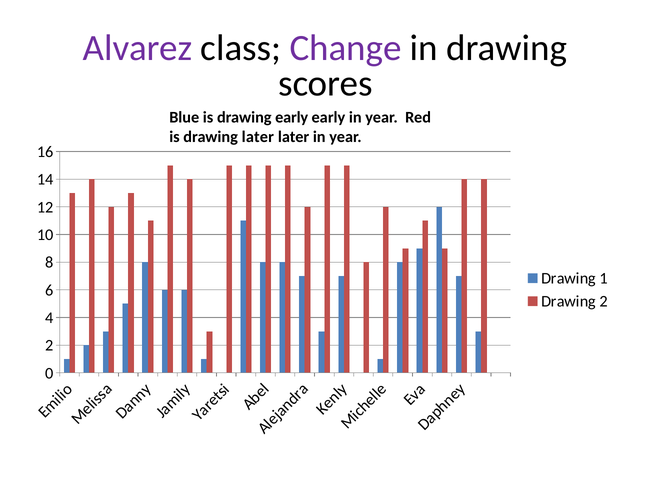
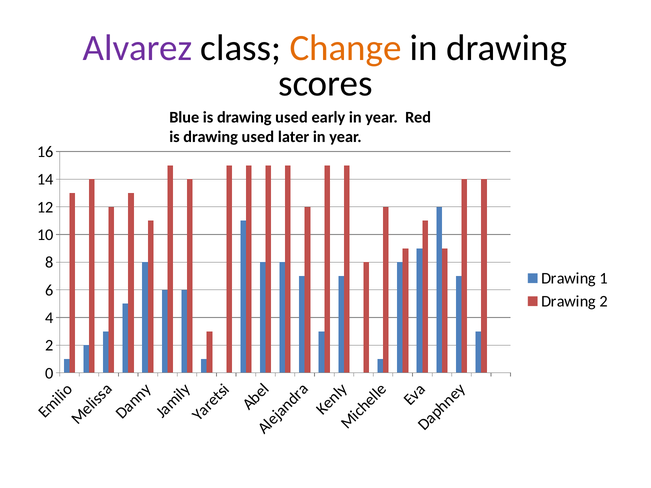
Change colour: purple -> orange (346, 48)
Blue is drawing early: early -> used (291, 117)
later: later -> used (258, 137)
